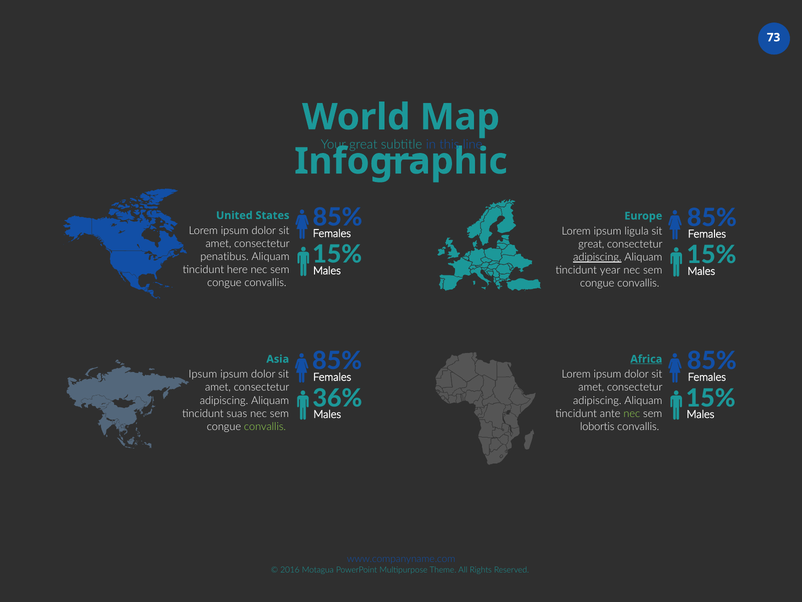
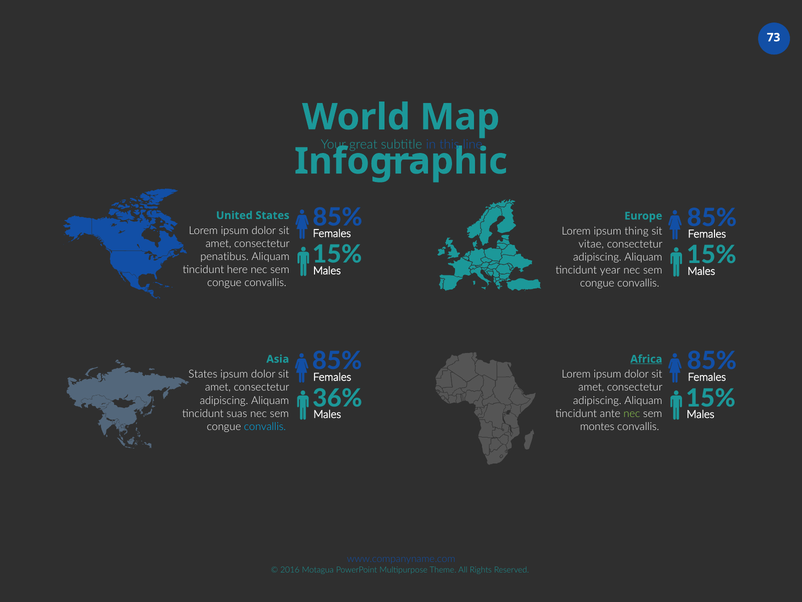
ligula: ligula -> thing (637, 231)
great: great -> vitae (591, 244)
adipiscing underline: present -> none (597, 257)
Ipsum: Ipsum -> States (203, 374)
convallis colour: light green -> light blue (265, 426)
lobortis: lobortis -> montes (597, 426)
